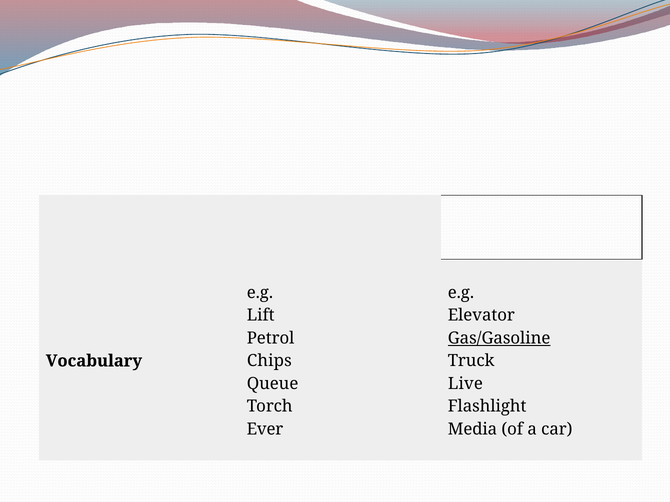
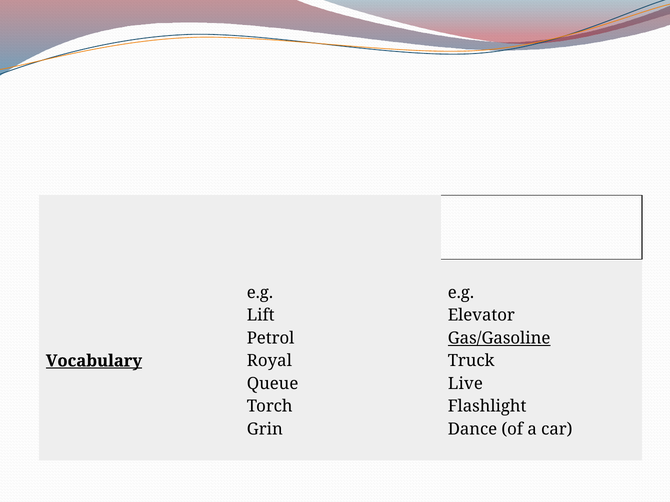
Vocabulary underline: none -> present (94, 361)
Chips: Chips -> Royal (269, 361)
Ever: Ever -> Grin (265, 430)
Media: Media -> Dance (472, 430)
